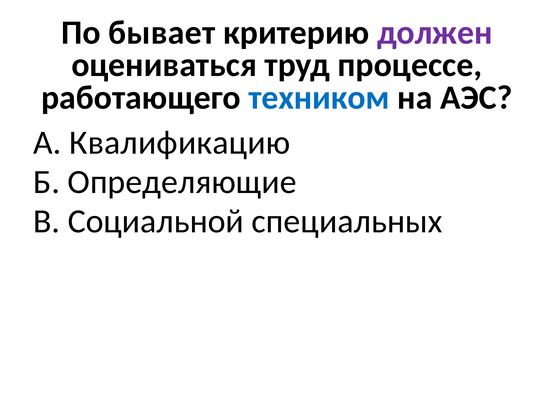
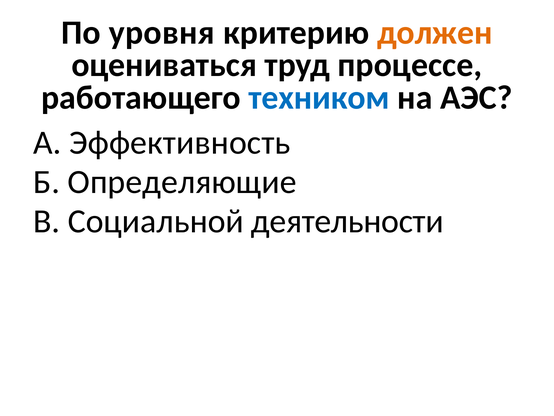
бывает: бывает -> уровня (162, 32)
должен colour: purple -> orange (435, 32)
Квалификацию: Квалификацию -> Эффективность (180, 143)
специальных: специальных -> деятельности (347, 221)
